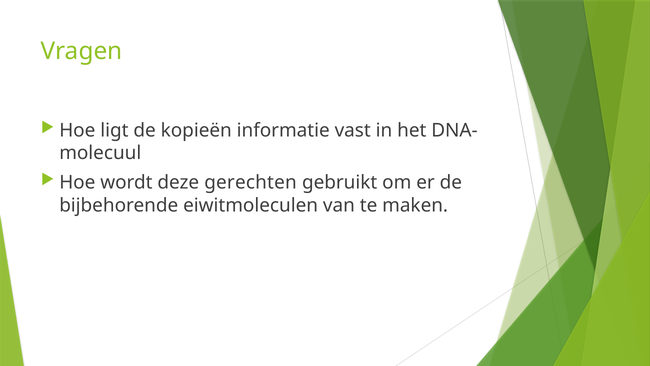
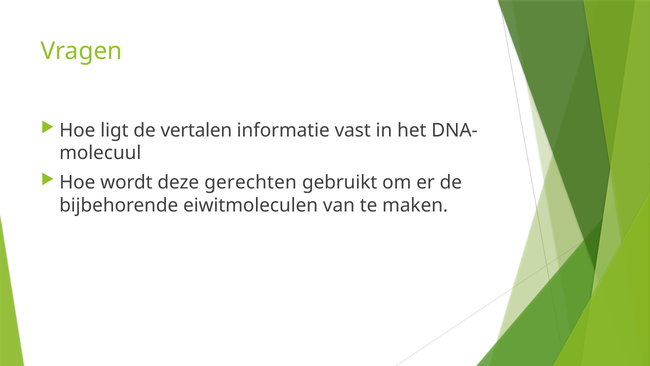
kopieën: kopieën -> vertalen (196, 130)
